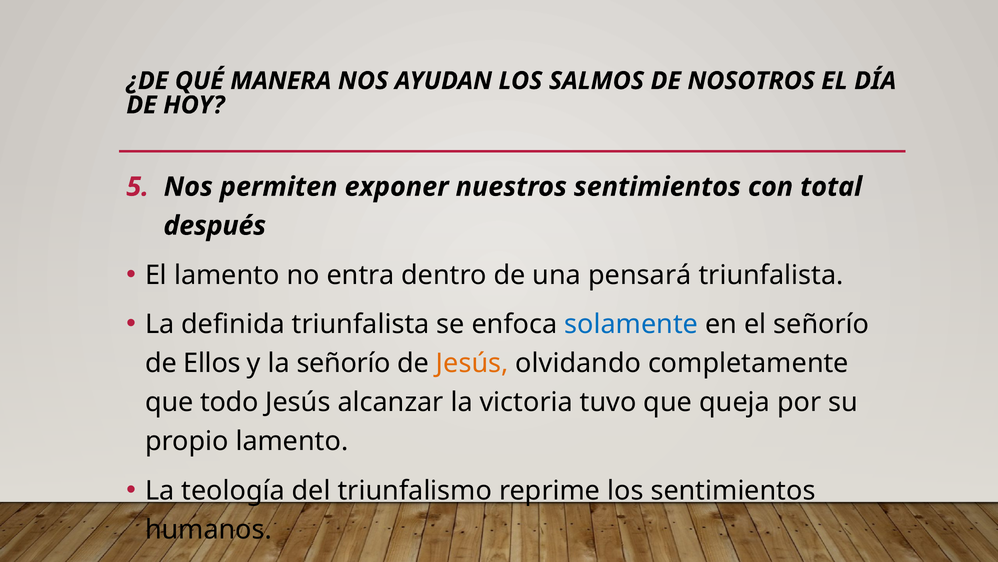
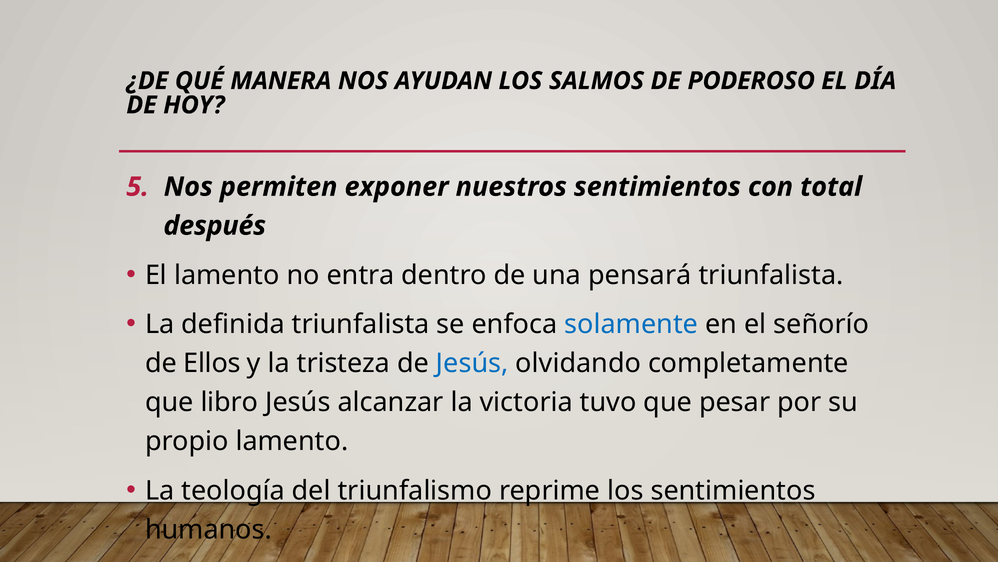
NOSOTROS: NOSOTROS -> PODEROSO (751, 81)
la señorío: señorío -> tristeza (344, 363)
Jesús colour: orange -> blue (472, 363)
todo: todo -> libro (229, 402)
queja: queja -> pesar (735, 402)
